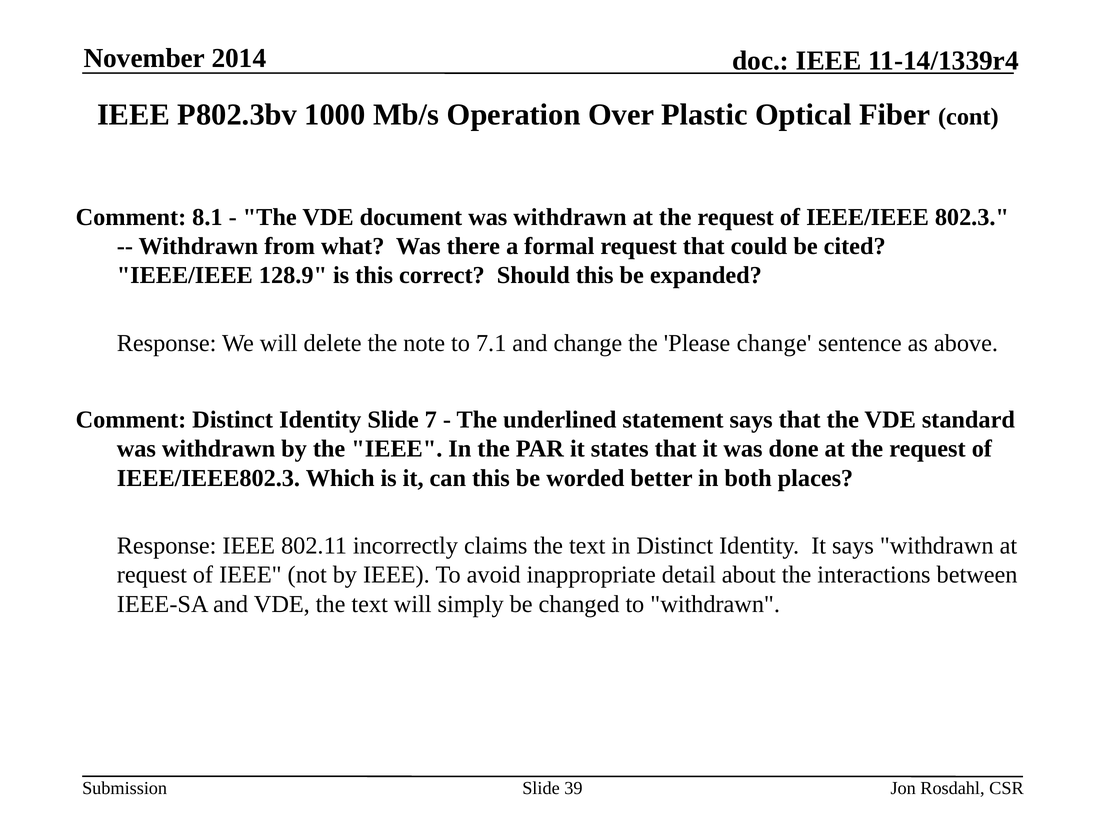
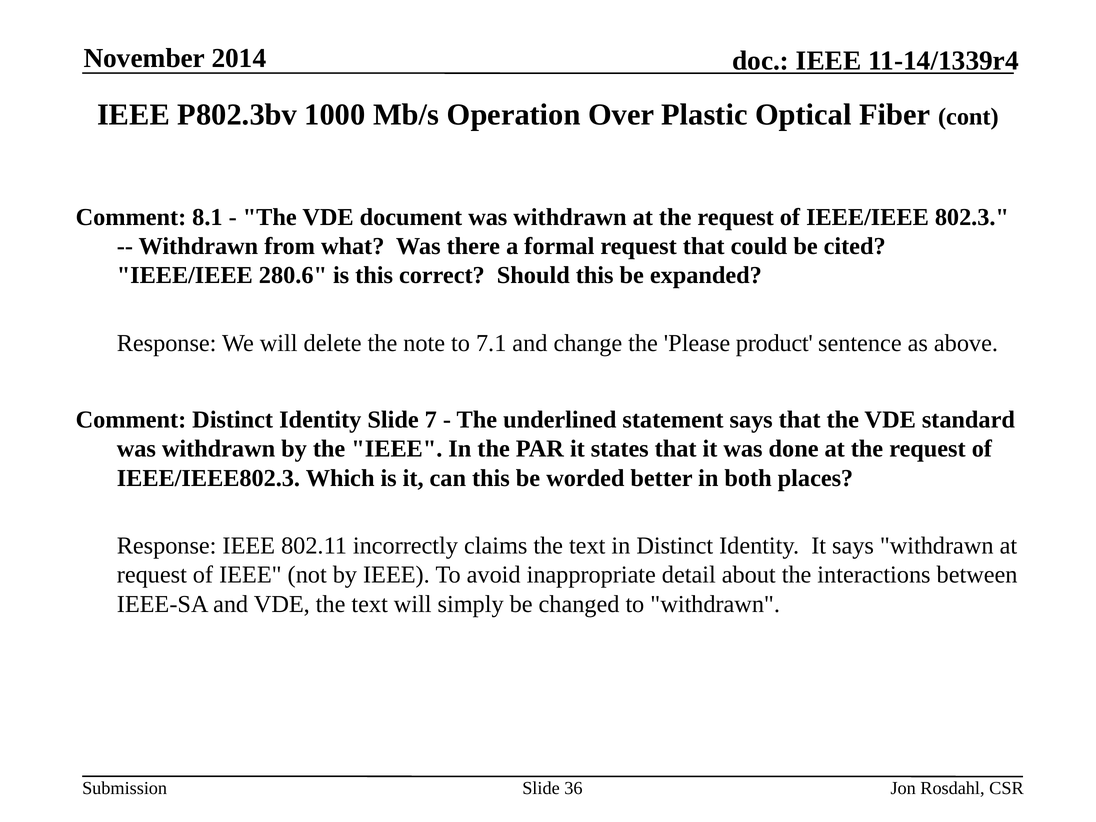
128.9: 128.9 -> 280.6 (293, 275)
Please change: change -> product (774, 343)
39: 39 -> 36 (573, 788)
